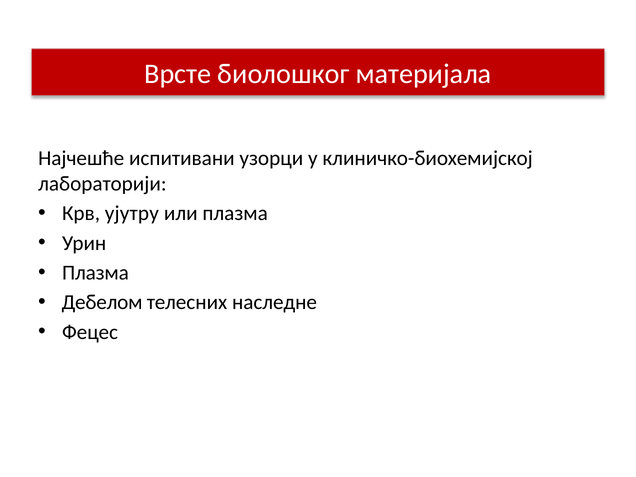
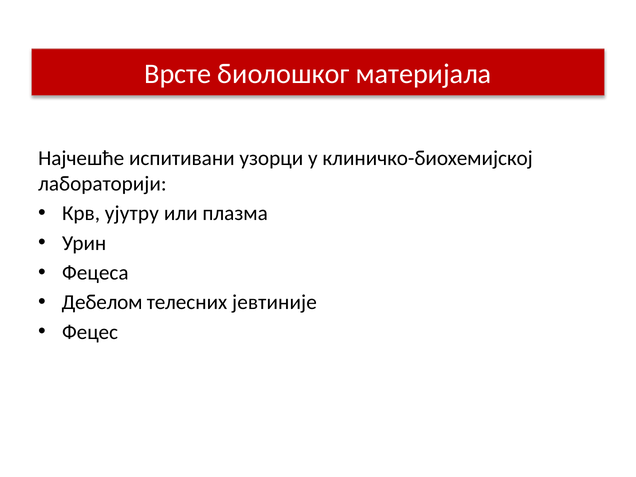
Плазма: Плазма -> Фецеса (95, 273)
наследне: наследне -> јевтиније (274, 302)
